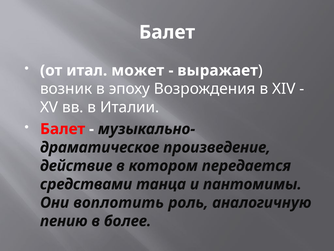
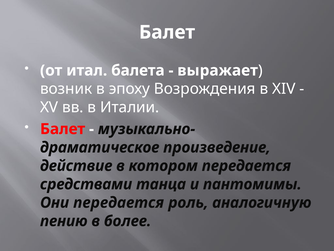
может: может -> балета (138, 70)
Они воплотить: воплотить -> передается (119, 202)
